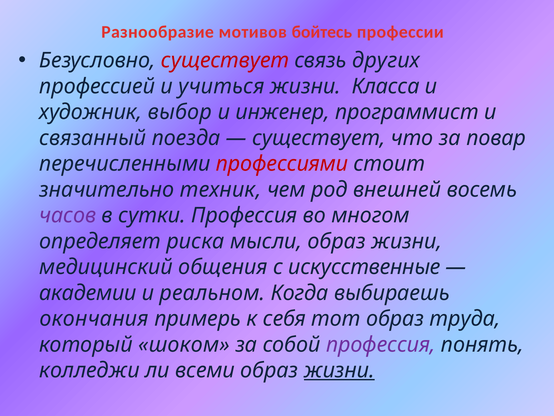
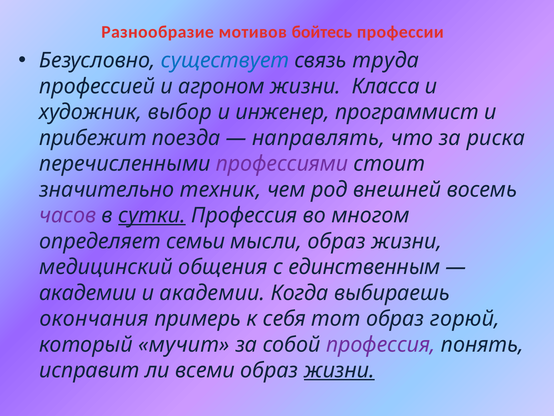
существует colour: red -> blue (225, 60)
других: других -> труда (386, 60)
учиться: учиться -> агроном (221, 86)
связанный: связанный -> прибежит (93, 138)
существует: существует -> направлять (319, 138)
повар: повар -> риска (496, 138)
профессиями colour: red -> purple (282, 164)
сутки underline: none -> present (152, 215)
риска: риска -> семьи (196, 241)
искусственные: искусственные -> единственным (364, 267)
и реальном: реальном -> академии (212, 293)
труда: труда -> горюй (465, 318)
шоком: шоком -> мучит (184, 344)
колледжи: колледжи -> исправит (89, 370)
